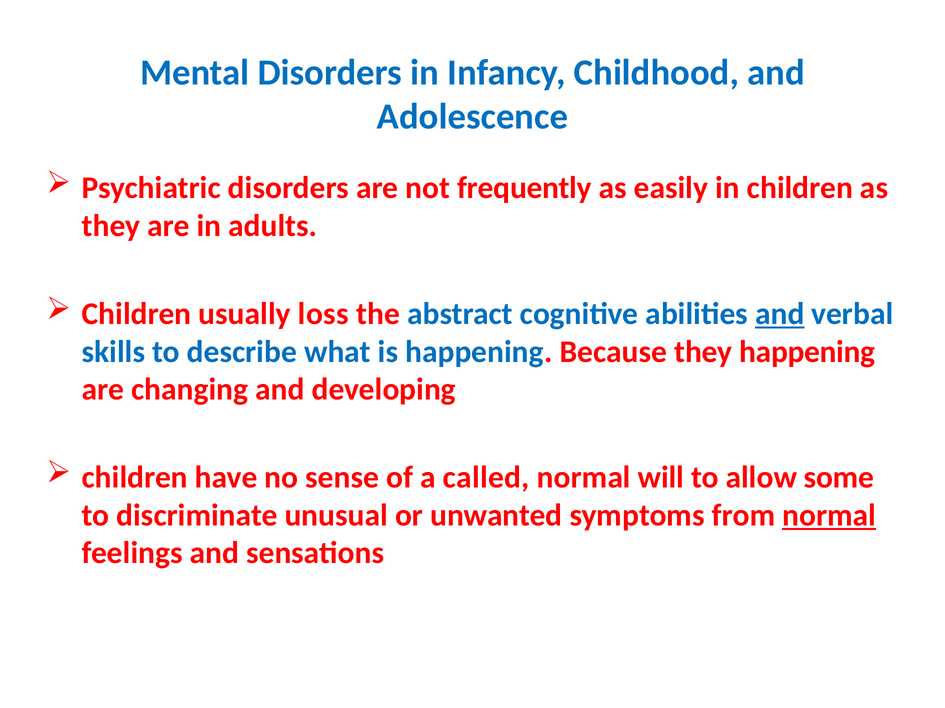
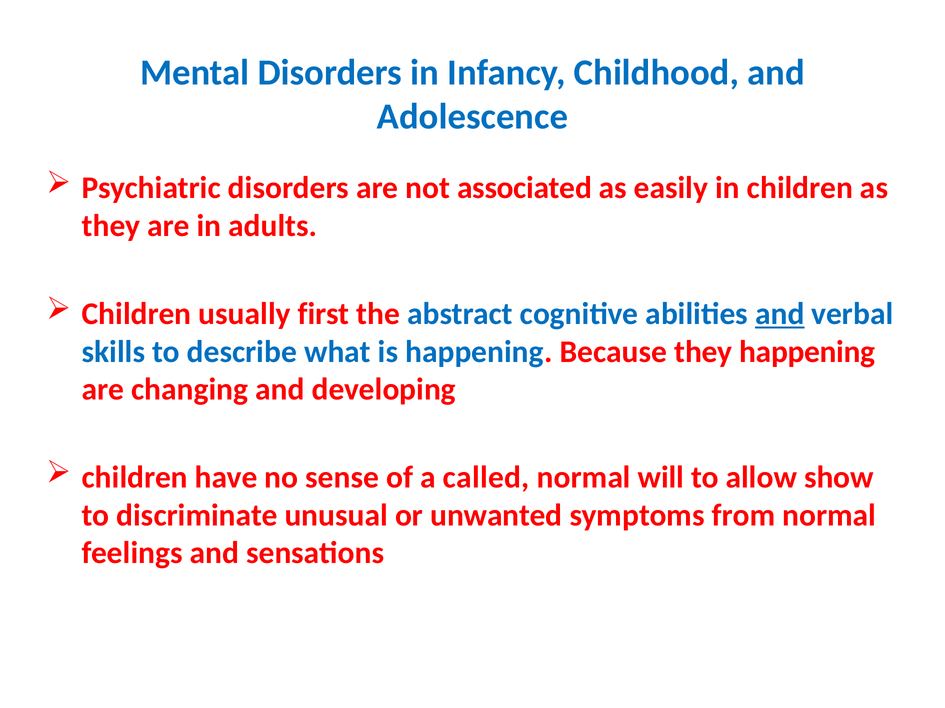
frequently: frequently -> associated (525, 188)
loss: loss -> first (324, 314)
some: some -> show (839, 478)
normal underline: present -> none (829, 516)
